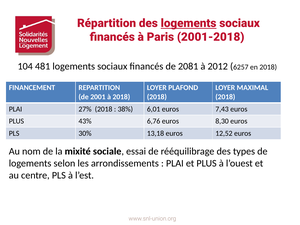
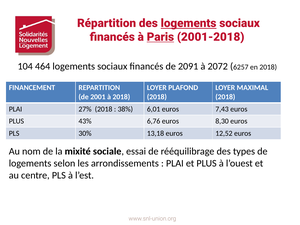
Paris underline: none -> present (160, 37)
481: 481 -> 464 (43, 66)
2081: 2081 -> 2091 (188, 66)
2012: 2012 -> 2072 (218, 66)
